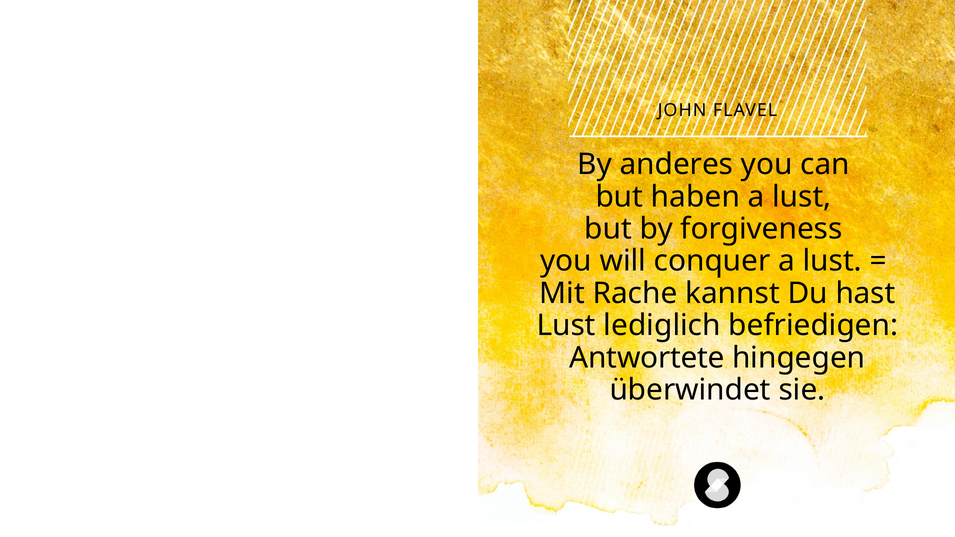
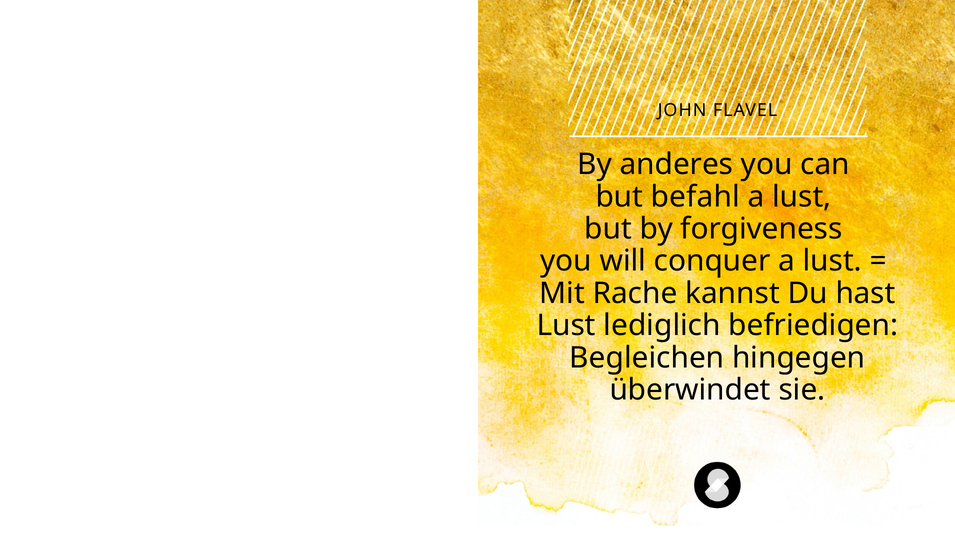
haben: haben -> befahl (695, 197)
Antwortete: Antwortete -> Begleichen (647, 358)
